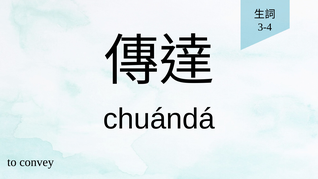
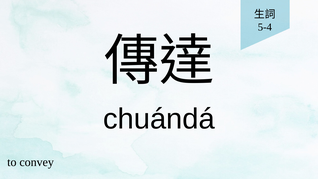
3-4: 3-4 -> 5-4 (265, 27)
